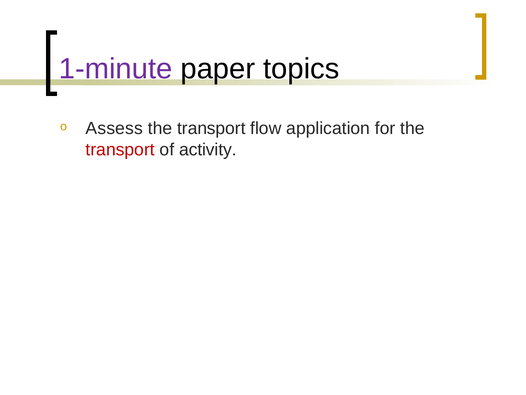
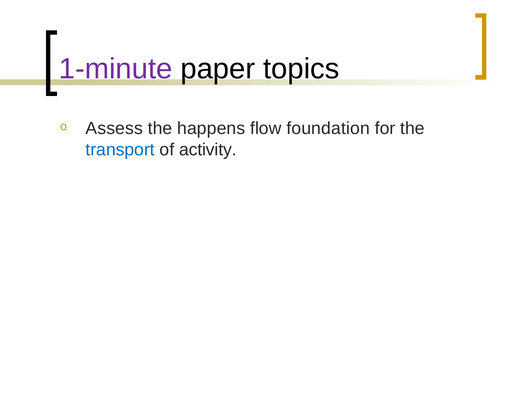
transport: transport -> happens (211, 128)
application: application -> foundation (328, 128)
transport colour: red -> blue (120, 149)
